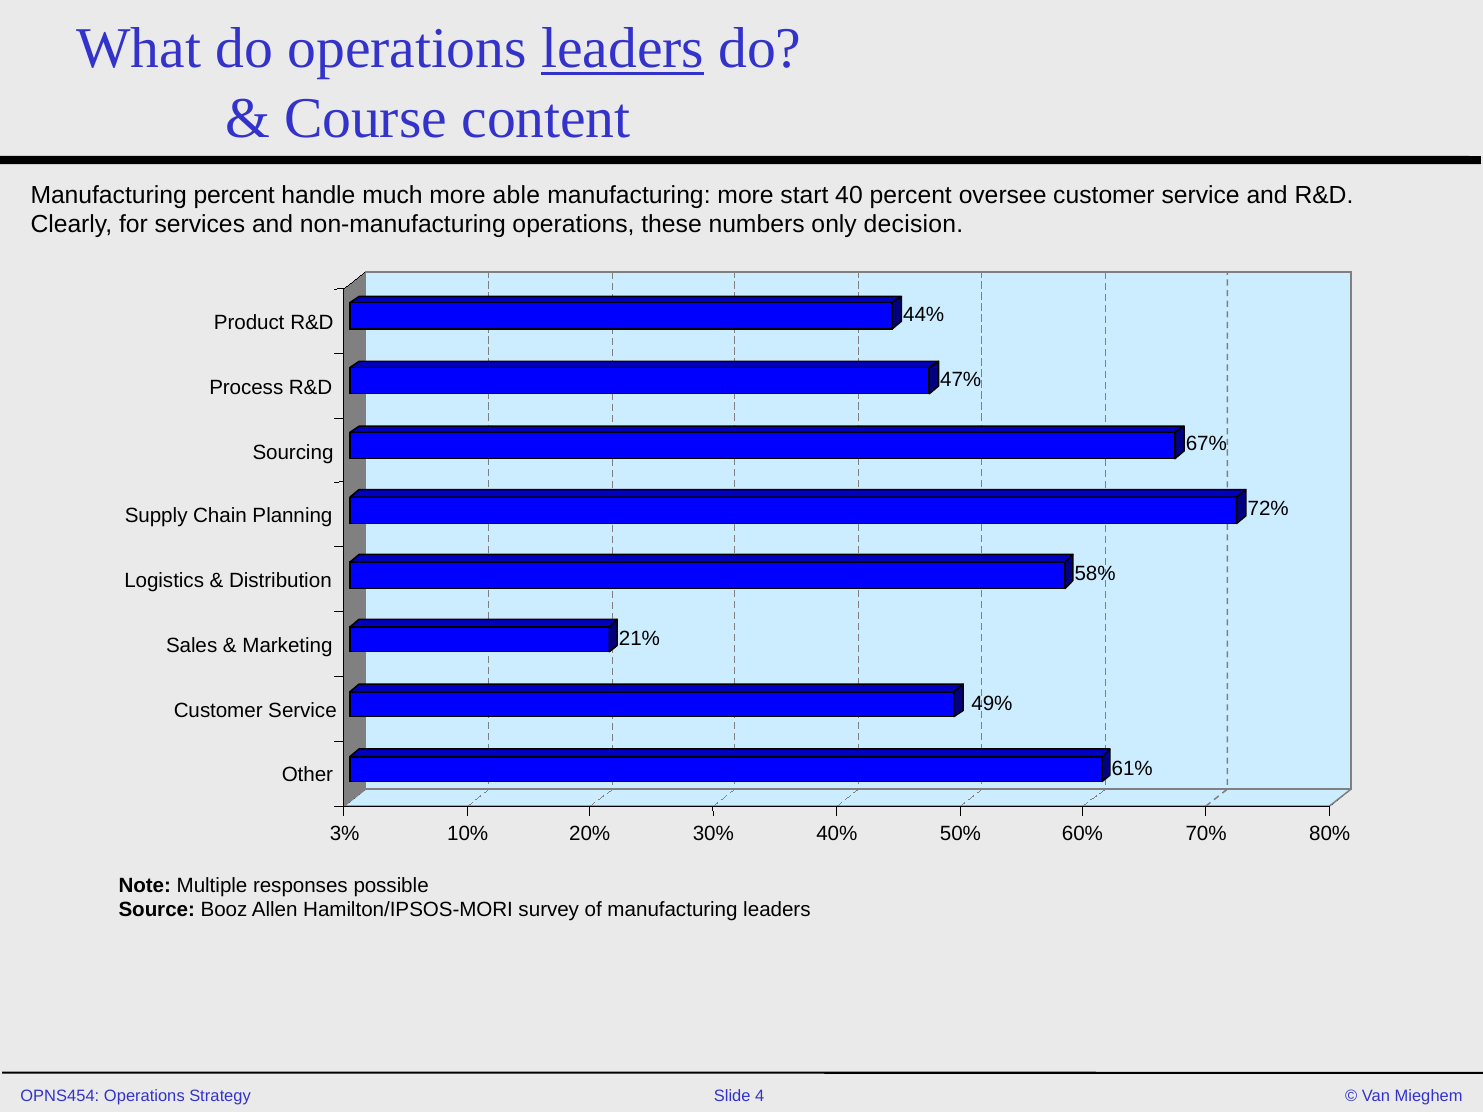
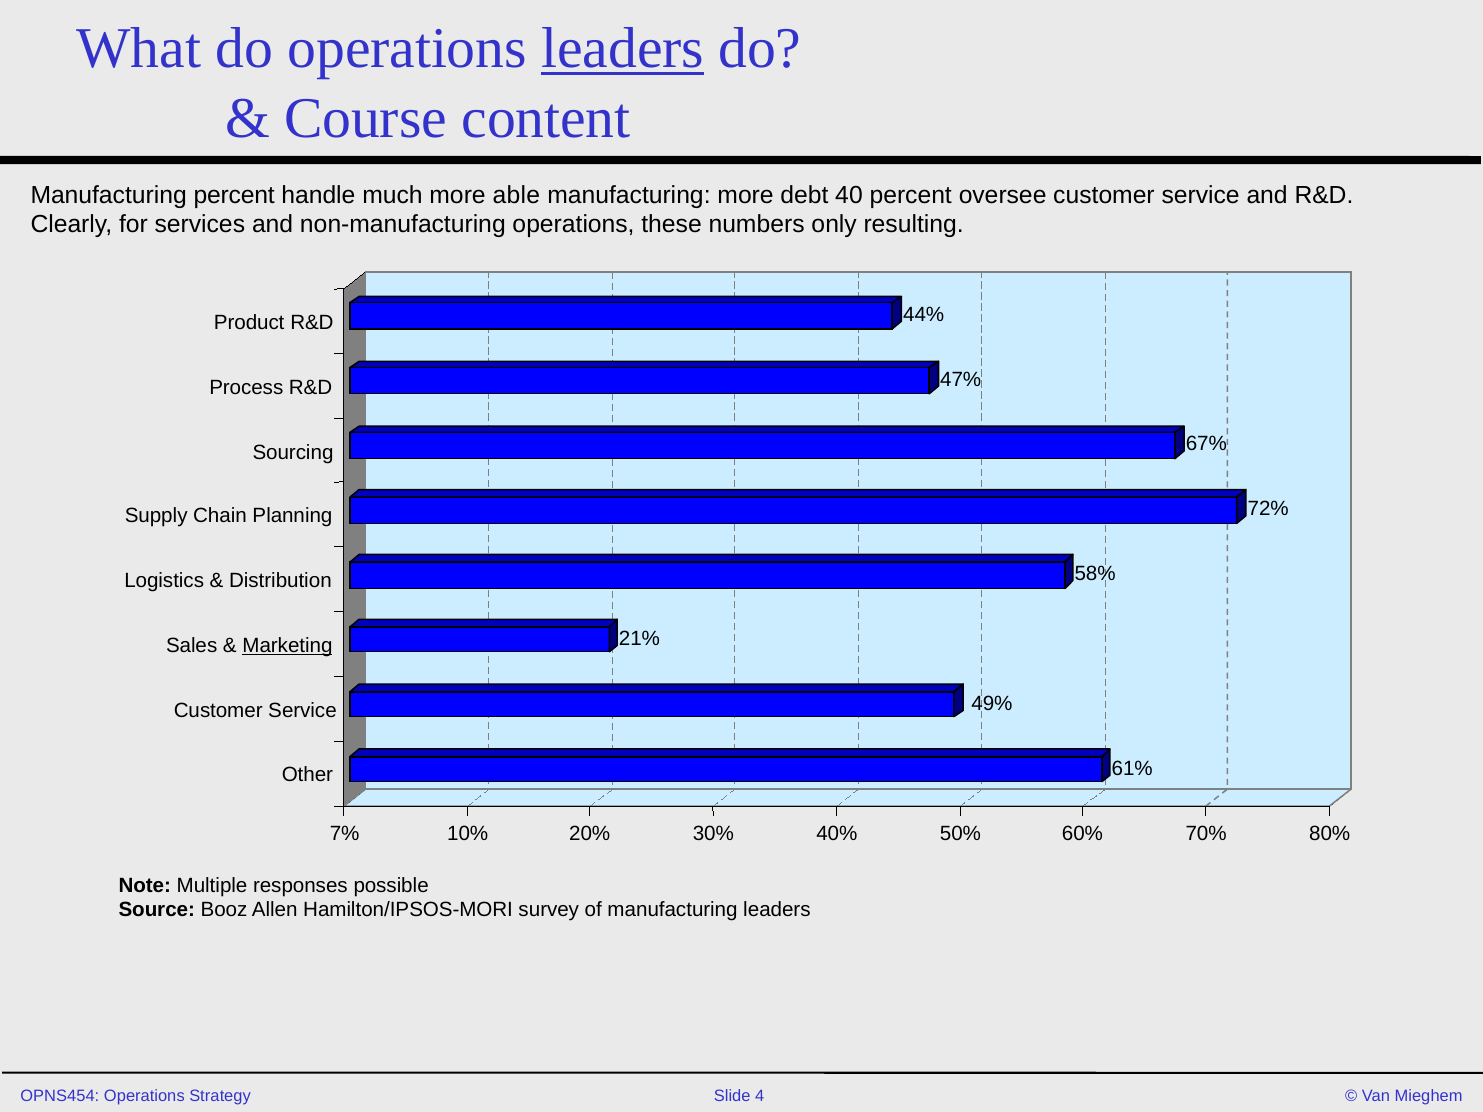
start: start -> debt (804, 195)
decision: decision -> resulting (914, 225)
Marketing underline: none -> present (287, 646)
3%: 3% -> 7% (345, 834)
